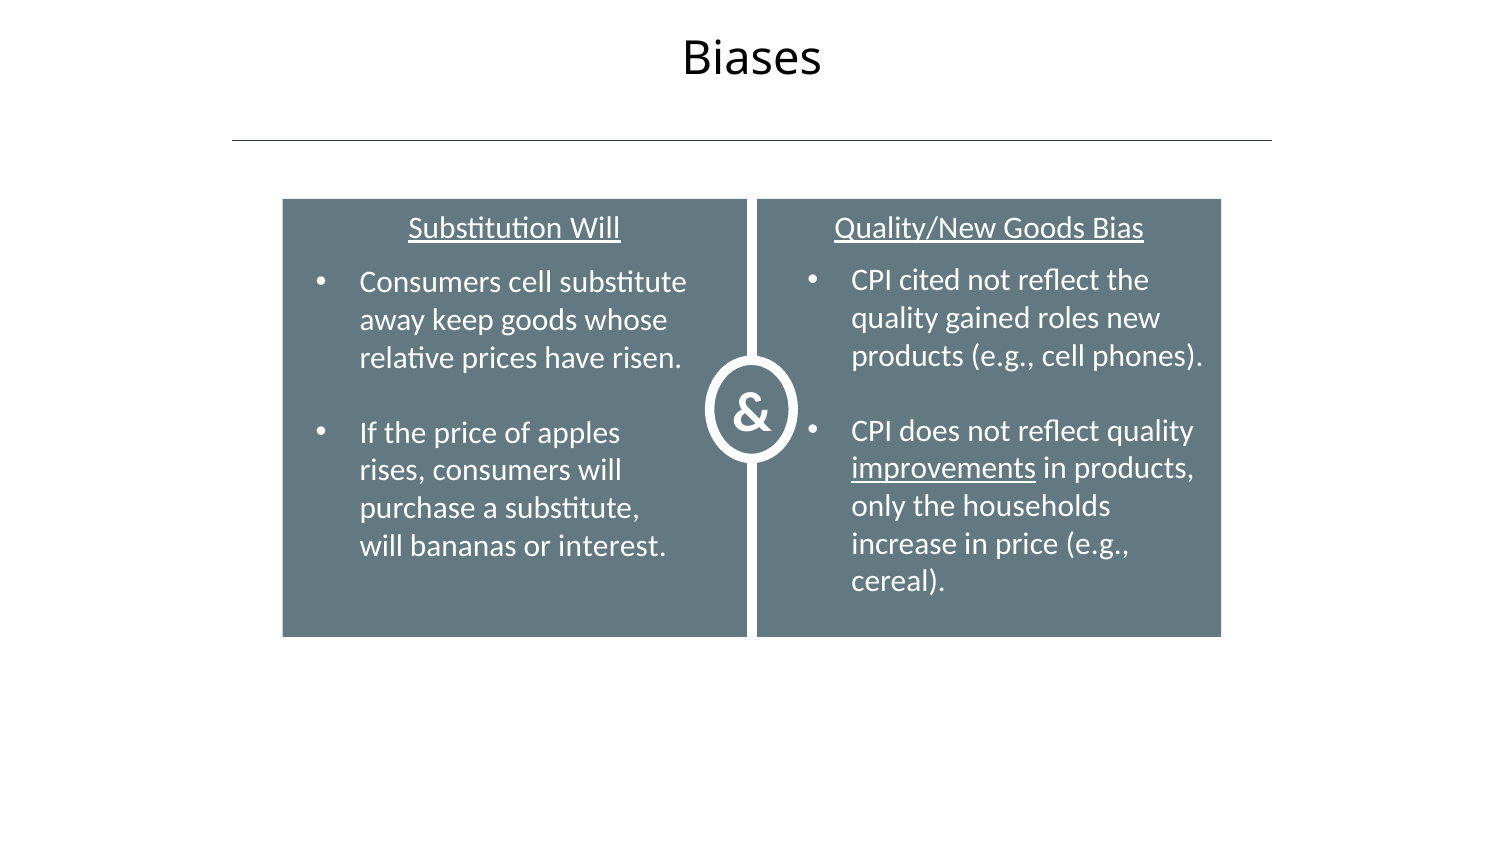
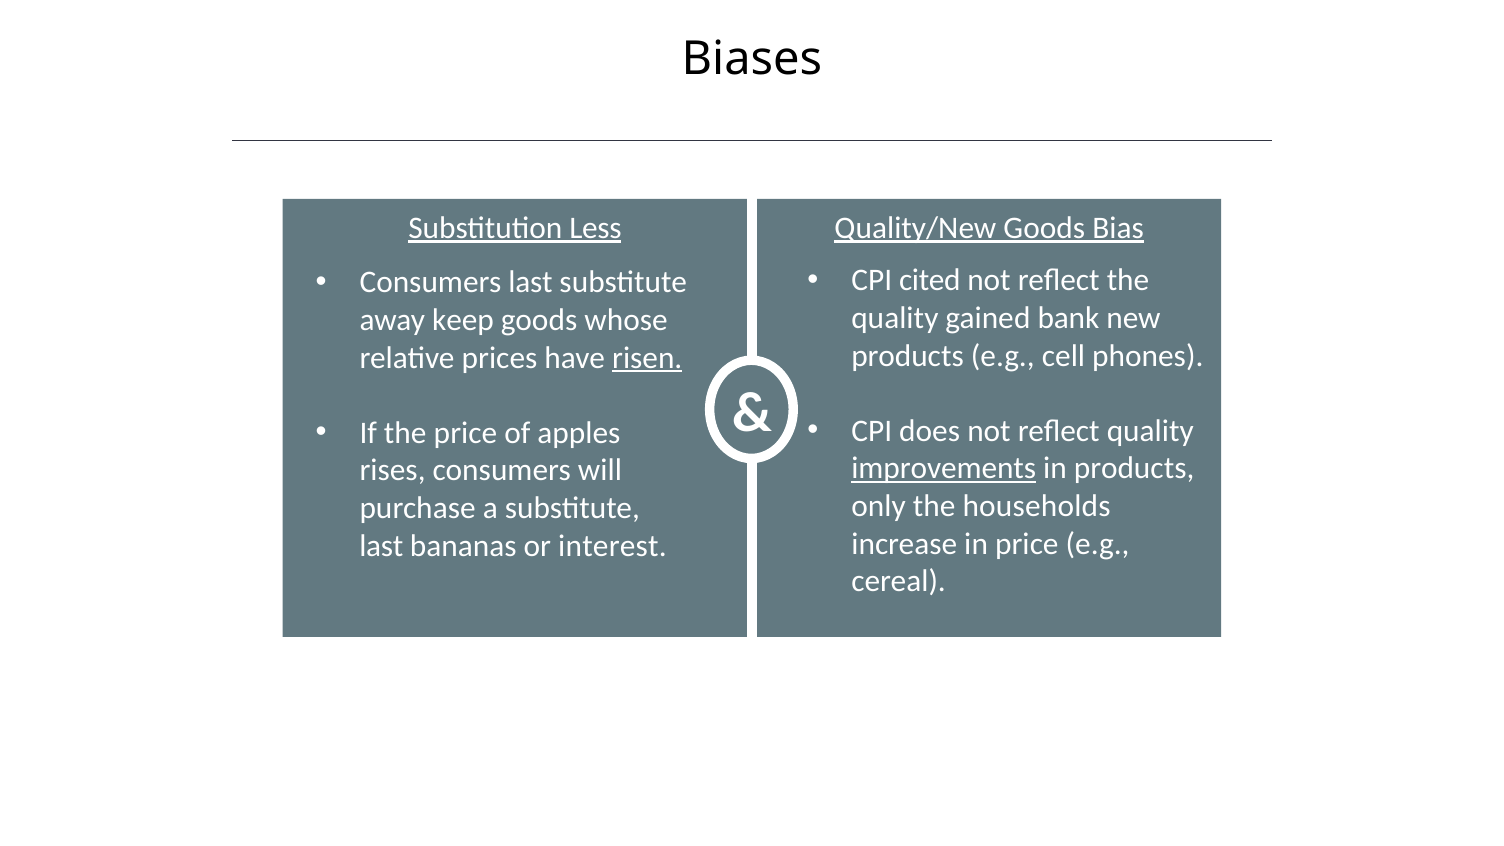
Substitution Will: Will -> Less (595, 228)
Consumers cell: cell -> last (531, 282)
roles: roles -> bank (1068, 318)
risen underline: none -> present (647, 358)
will: will -> last (381, 546)
